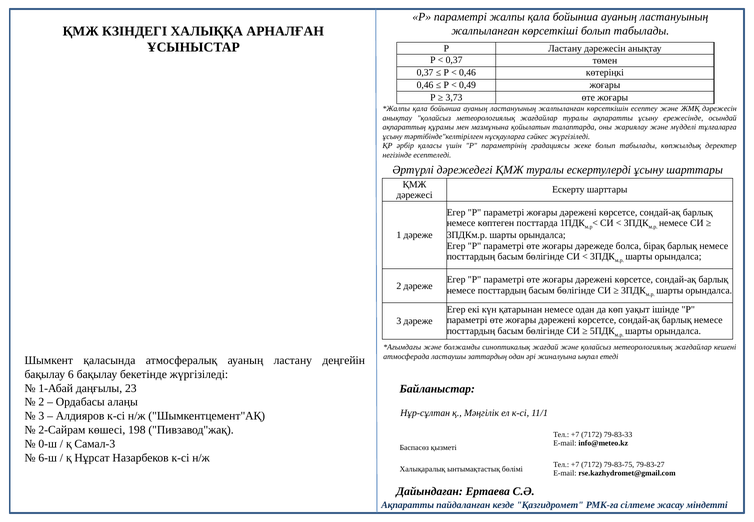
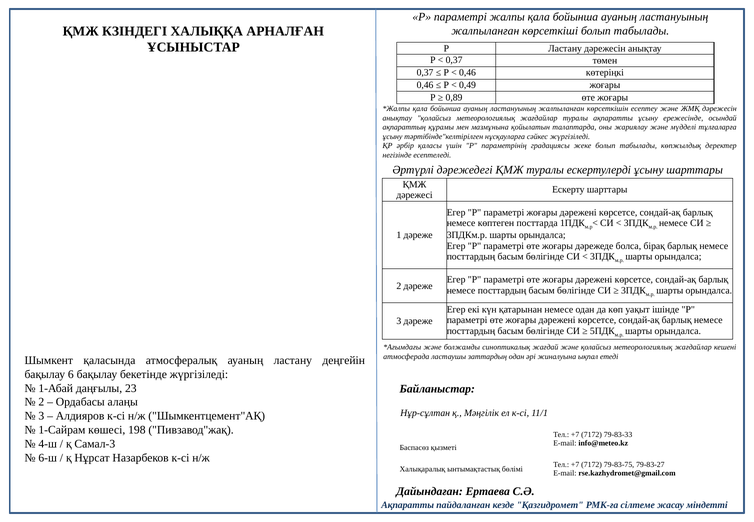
3,73: 3,73 -> 0,89 (454, 98)
2-Сайрам: 2-Сайрам -> 1-Сайрам (62, 430)
0-ш: 0-ш -> 4-ш (48, 444)
